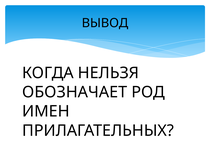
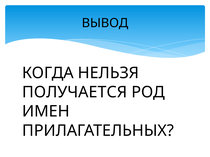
ОБОЗНАЧАЕТ: ОБОЗНАЧАЕТ -> ПОЛУЧАЕТСЯ (75, 92)
